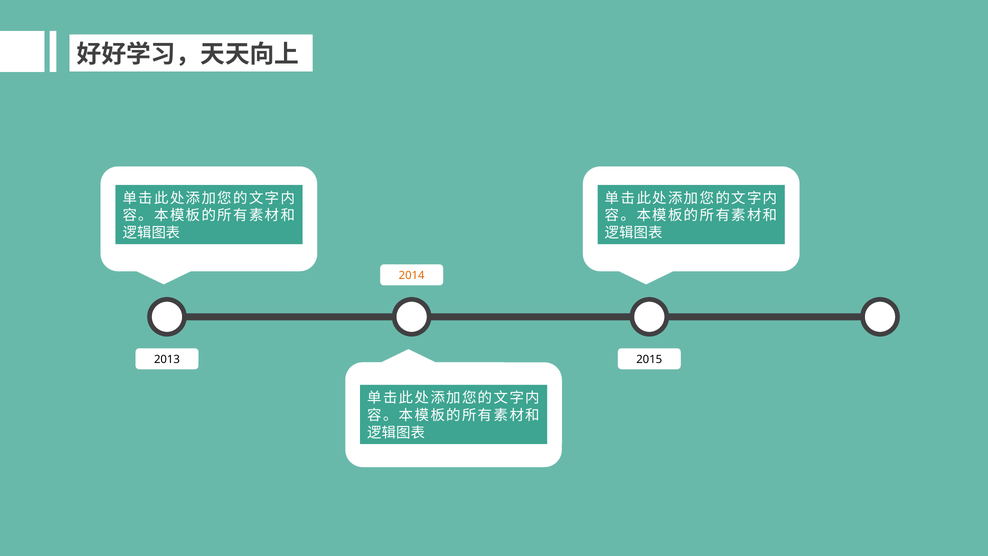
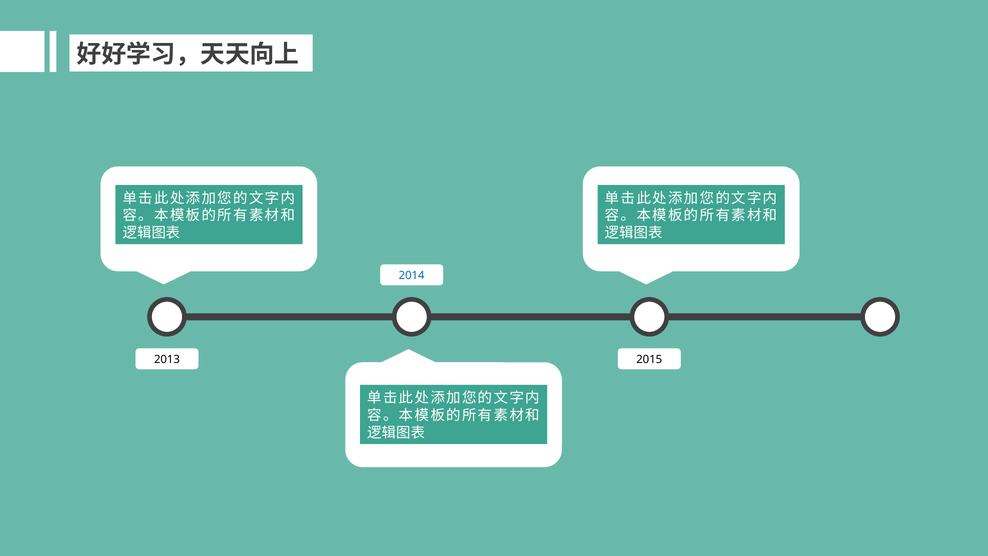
2014 colour: orange -> blue (412, 276)
